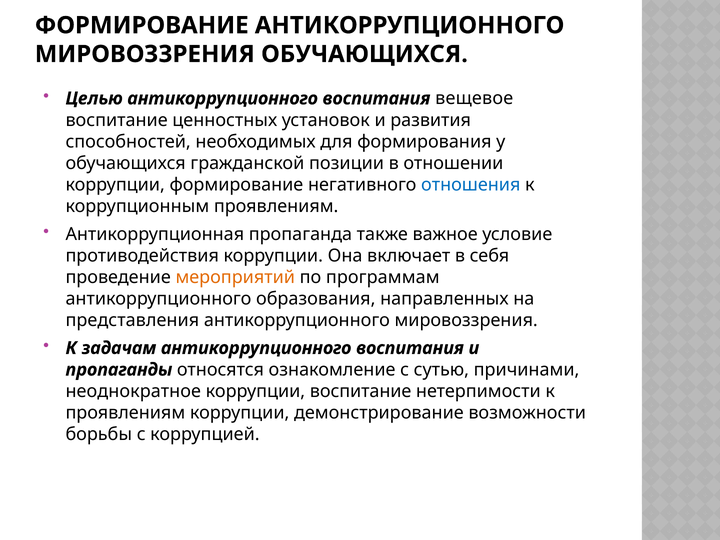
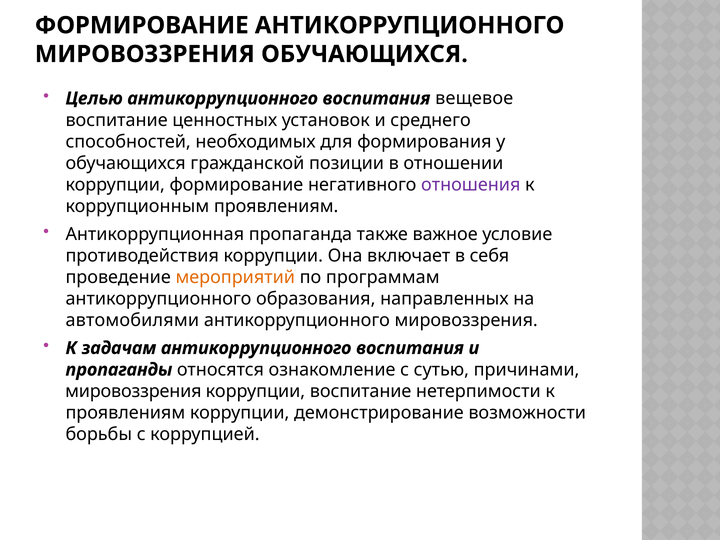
развития: развития -> среднего (431, 120)
отношения colour: blue -> purple (471, 185)
представления: представления -> автомобилями (132, 320)
неоднократное: неоднократное -> мировоззрения (133, 391)
